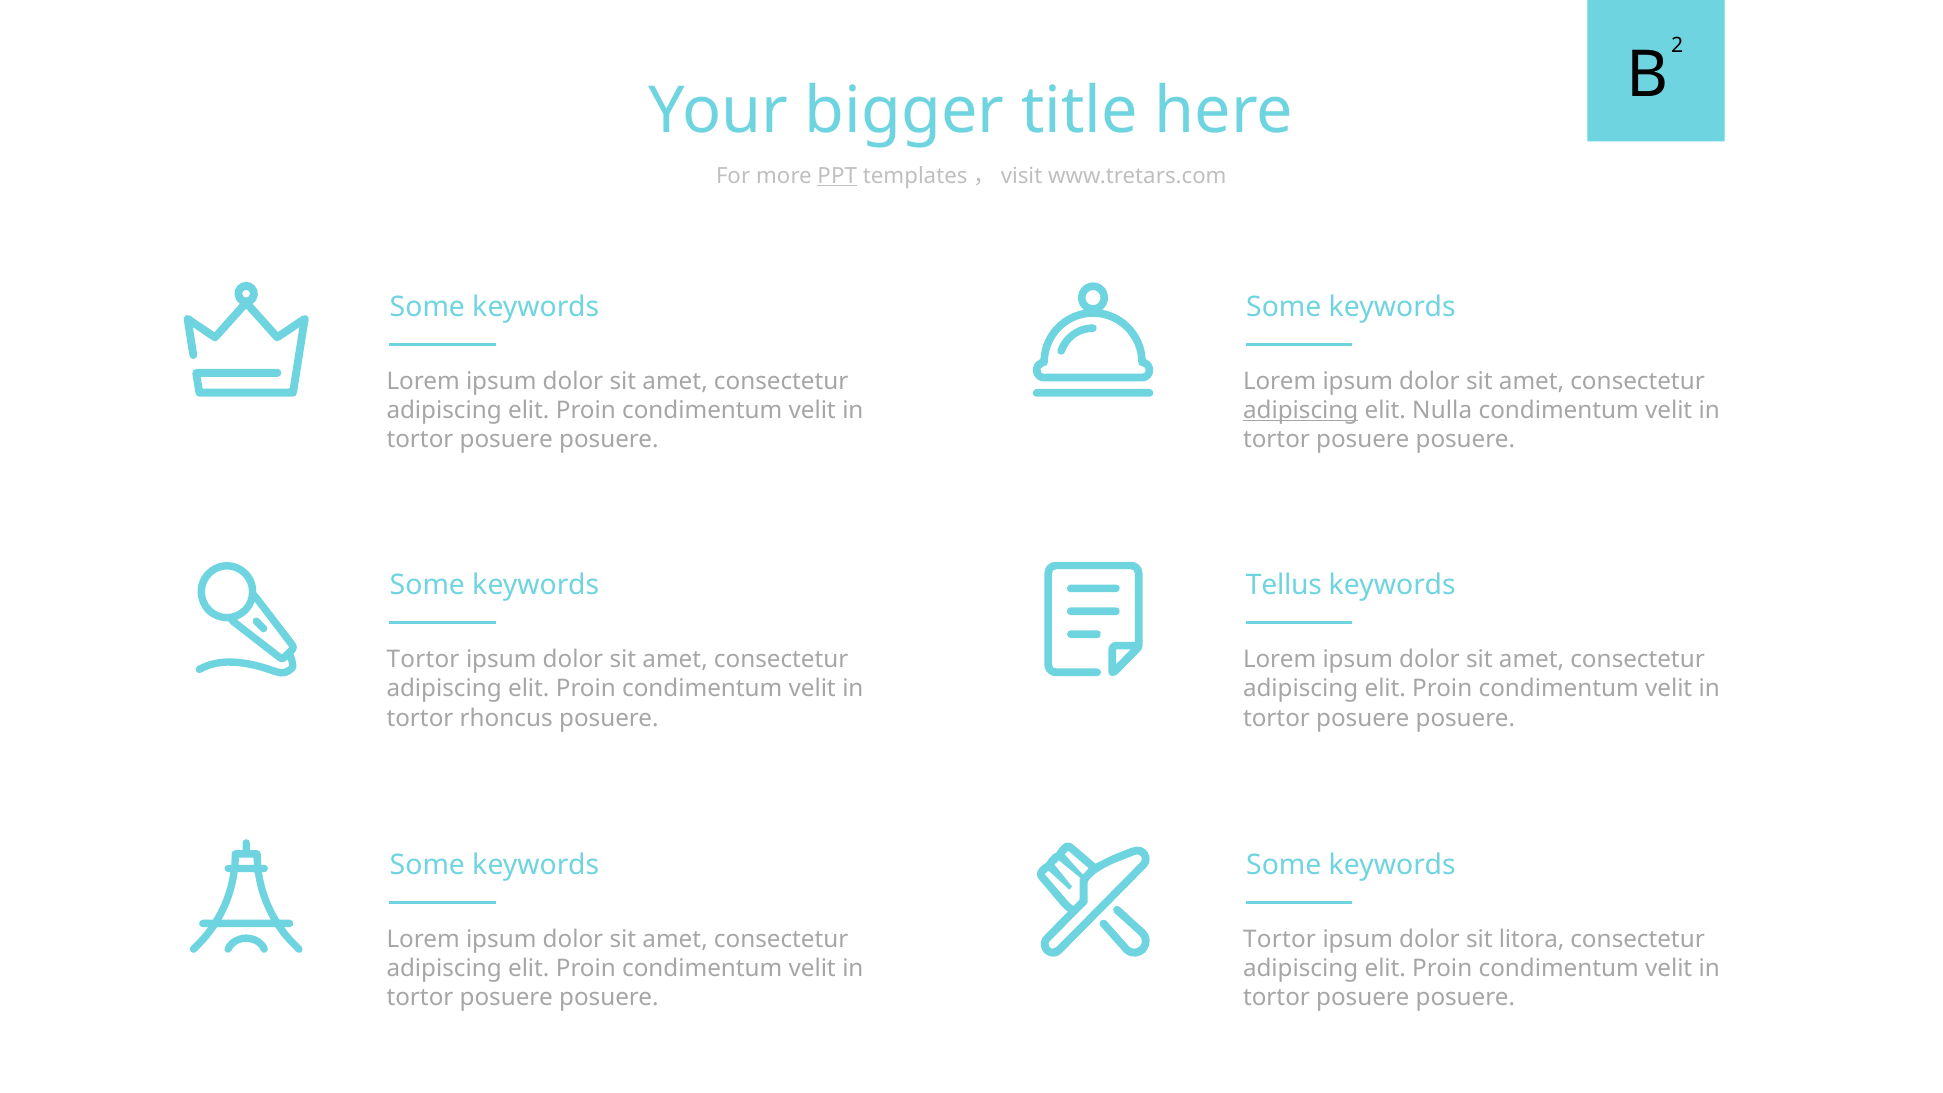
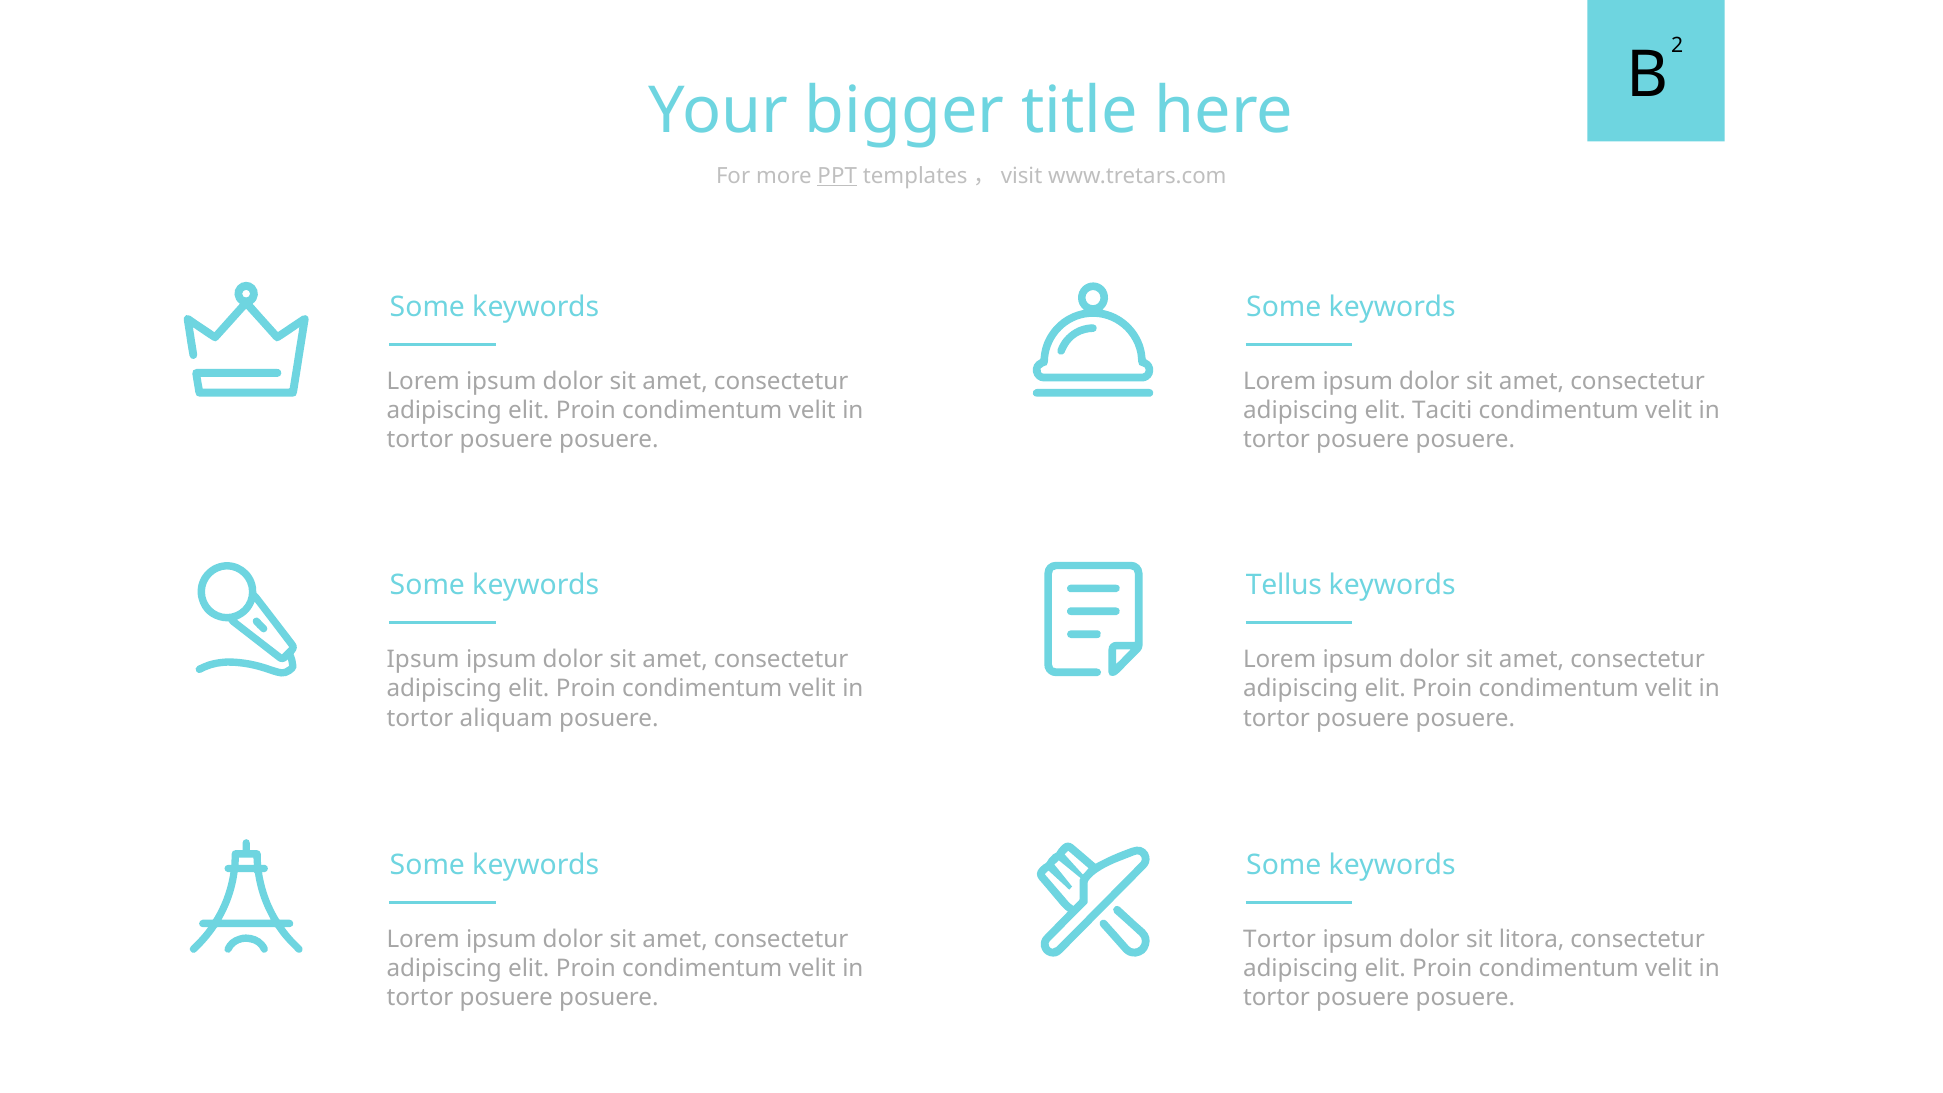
adipiscing underline: present -> none (1301, 410)
Nulla: Nulla -> Taciti (1442, 410)
Tortor: Tortor -> Ipsum (423, 660)
rhoncus: rhoncus -> aliquam (506, 718)
